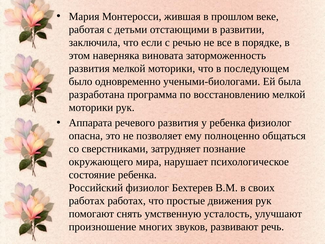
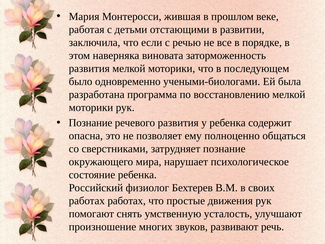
Аппарата: Аппарата -> Познание (90, 123)
ребенка физиолог: физиолог -> содержит (270, 123)
